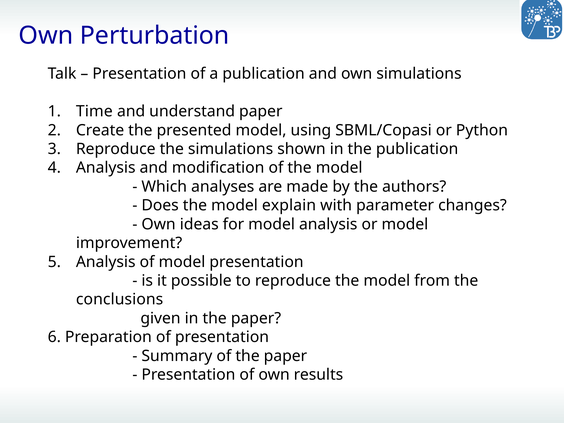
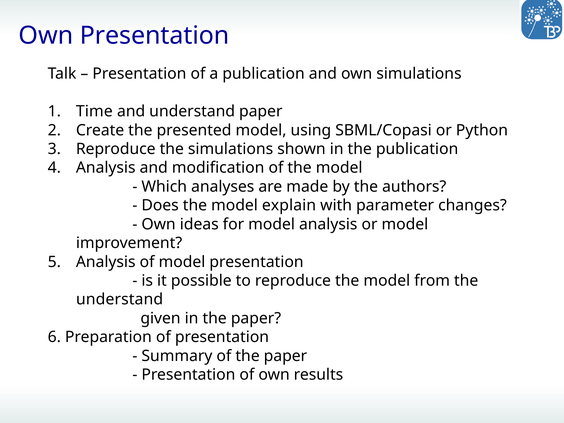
Own Perturbation: Perturbation -> Presentation (155, 35)
conclusions: conclusions -> understand (120, 299)
